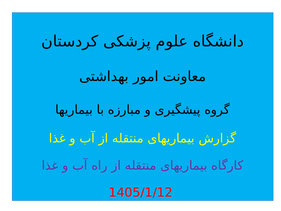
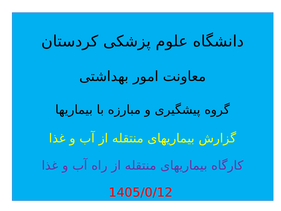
1405/1/12: 1405/1/12 -> 1405/0/12 (141, 192)
